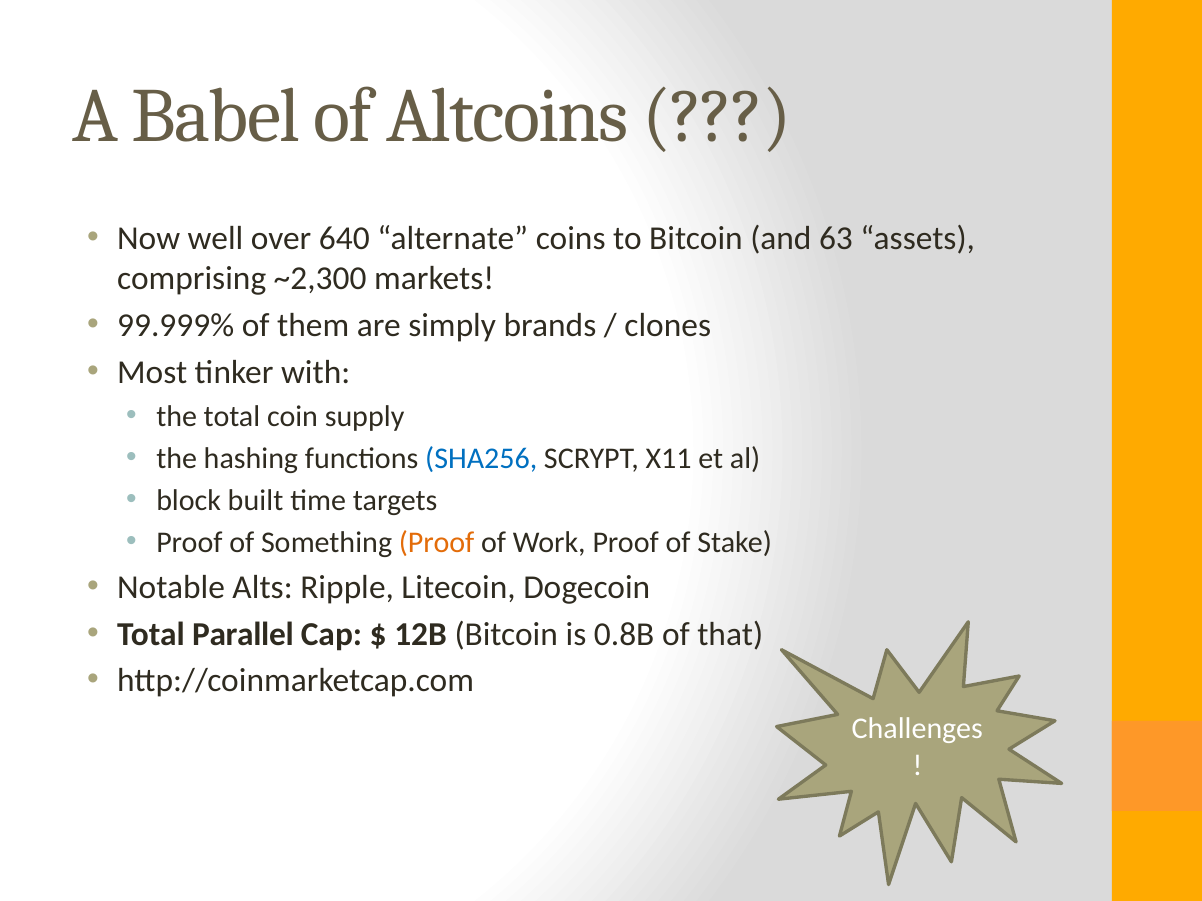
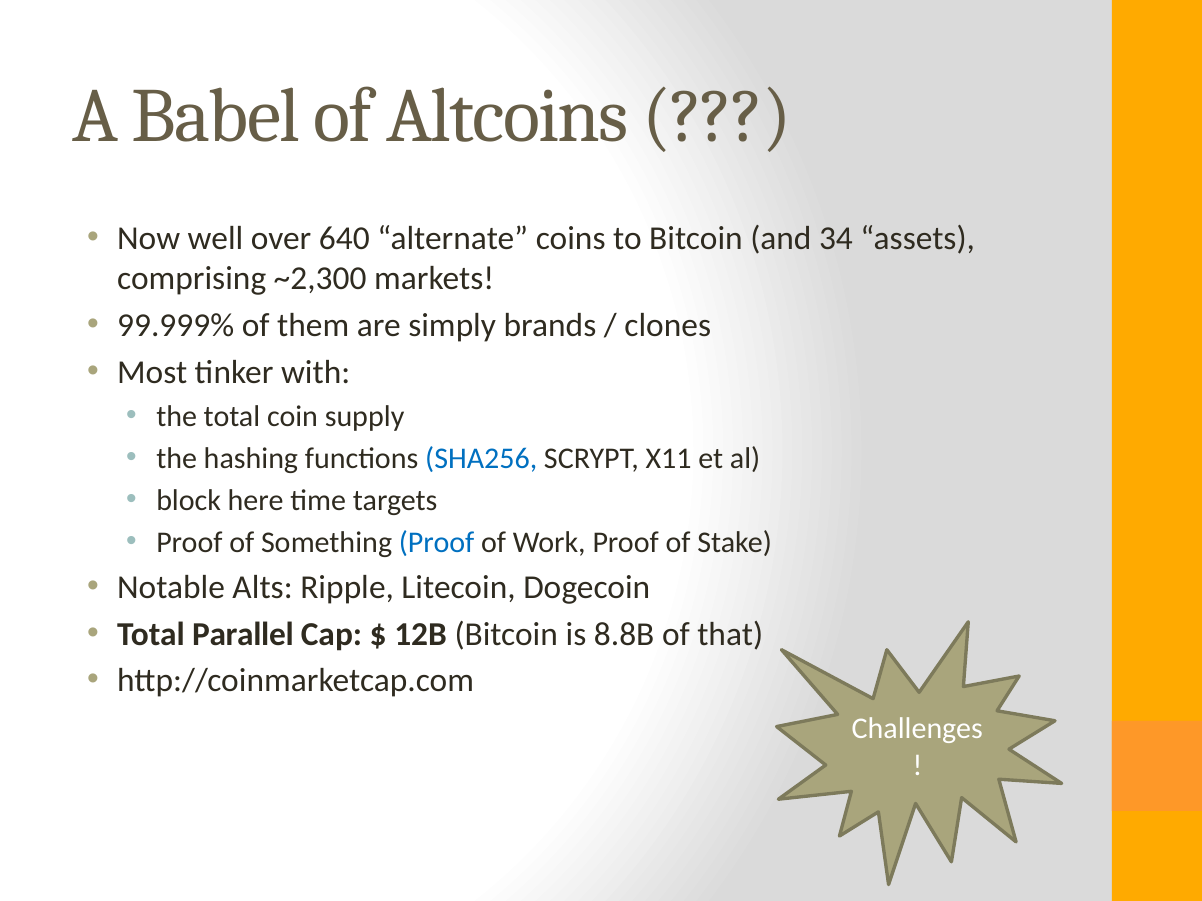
63: 63 -> 34 (836, 239)
built: built -> here (256, 501)
Proof colour: orange -> blue (437, 543)
0.8B: 0.8B -> 8.8B (624, 634)
